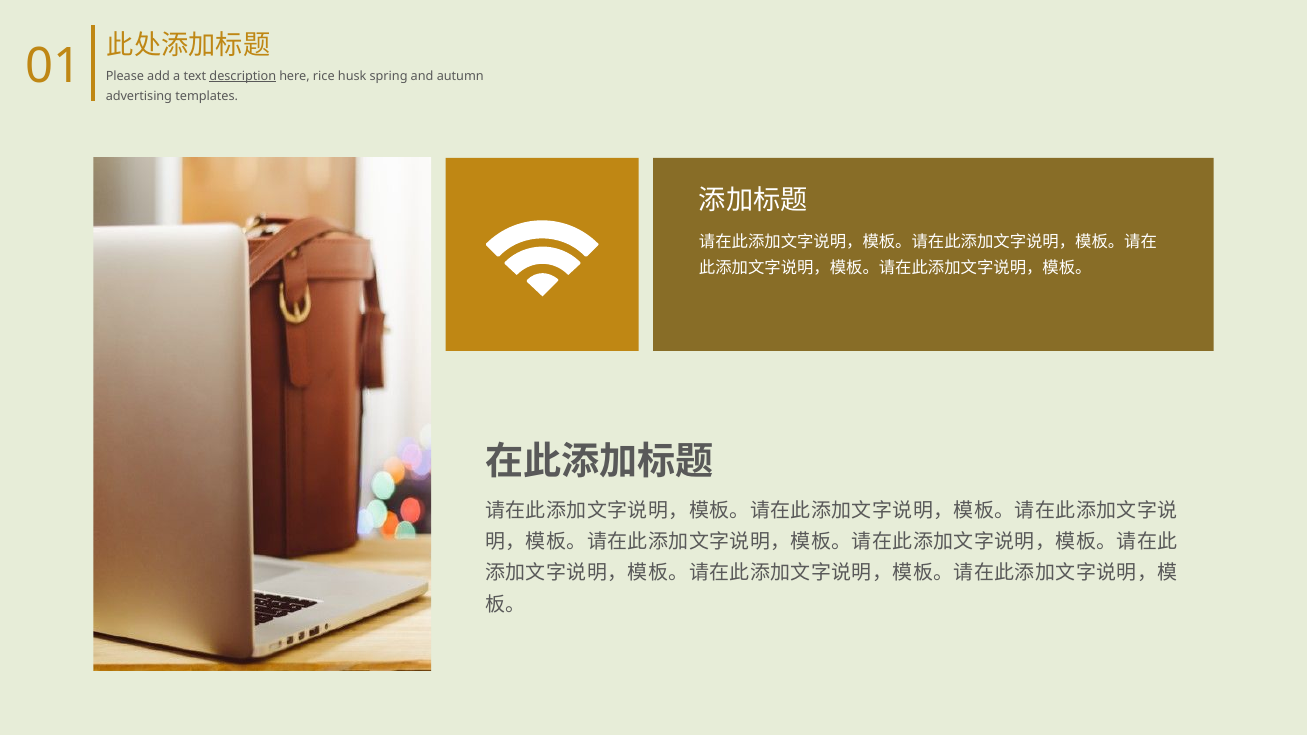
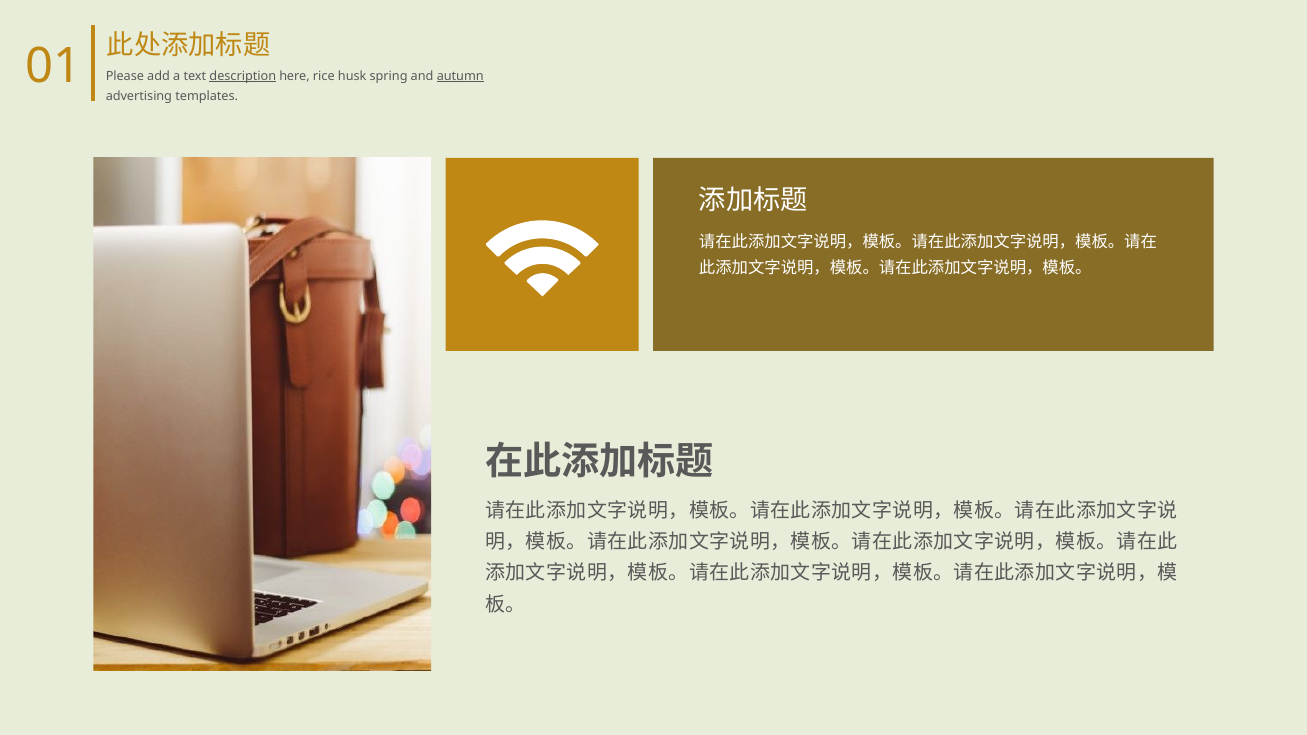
autumn underline: none -> present (460, 76)
